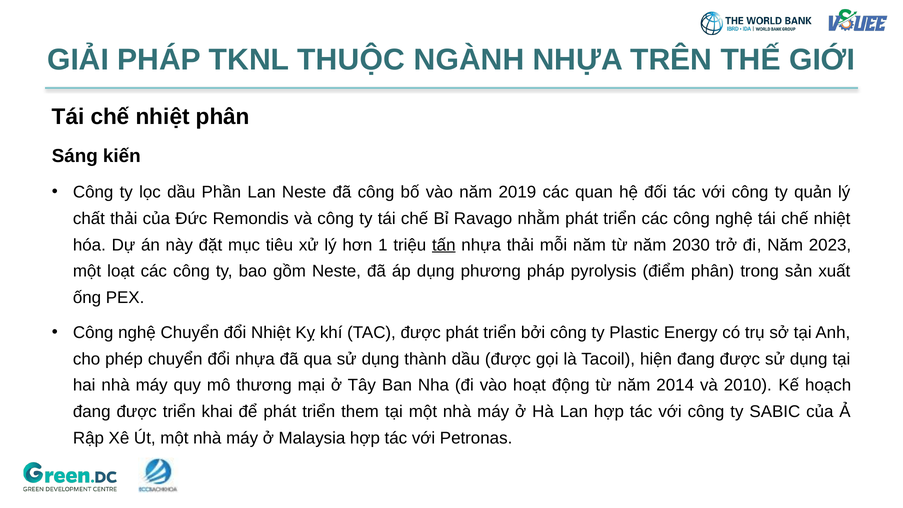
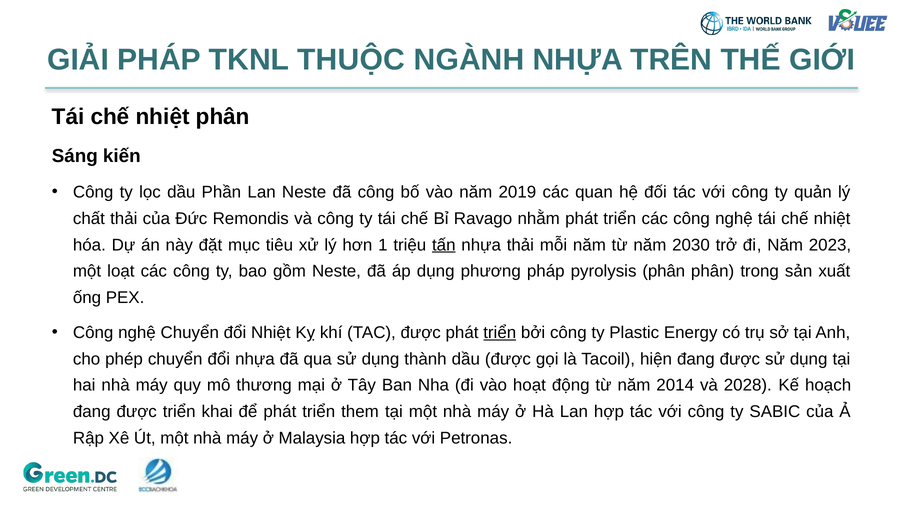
pyrolysis điểm: điểm -> phân (664, 271)
triển underline: none -> present (500, 333)
2010: 2010 -> 2028 (748, 385)
